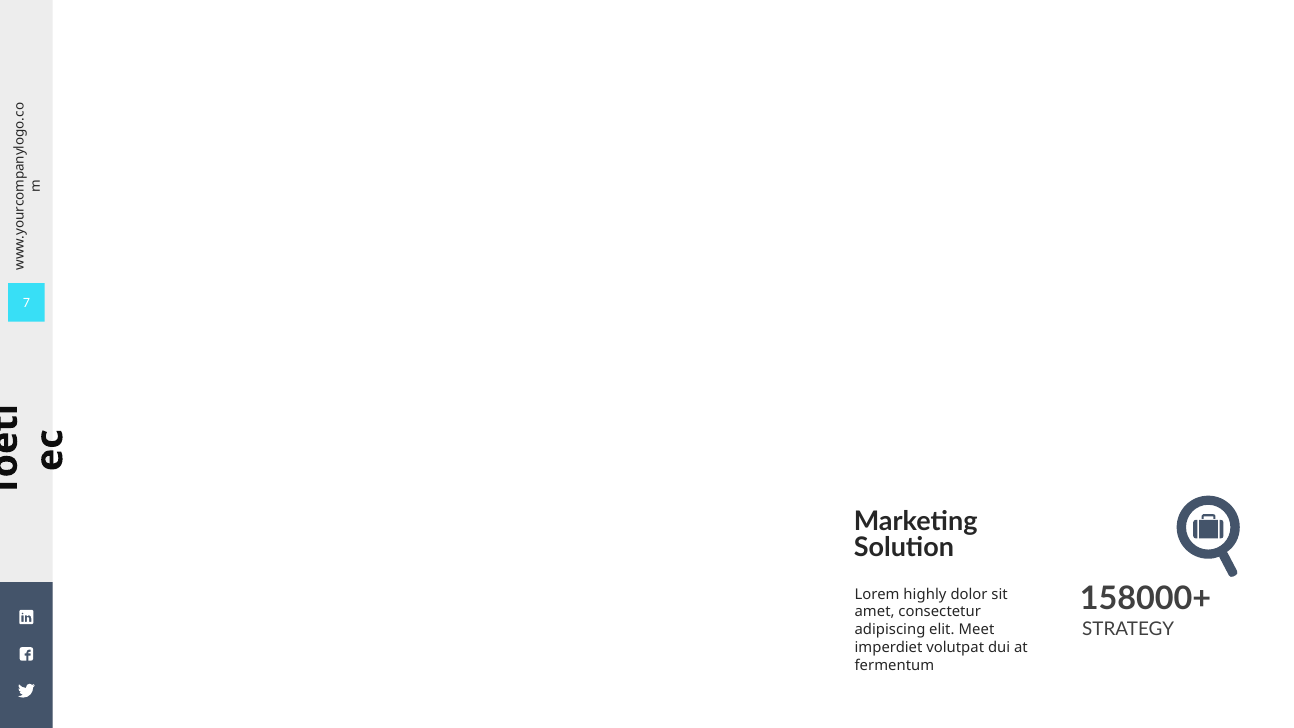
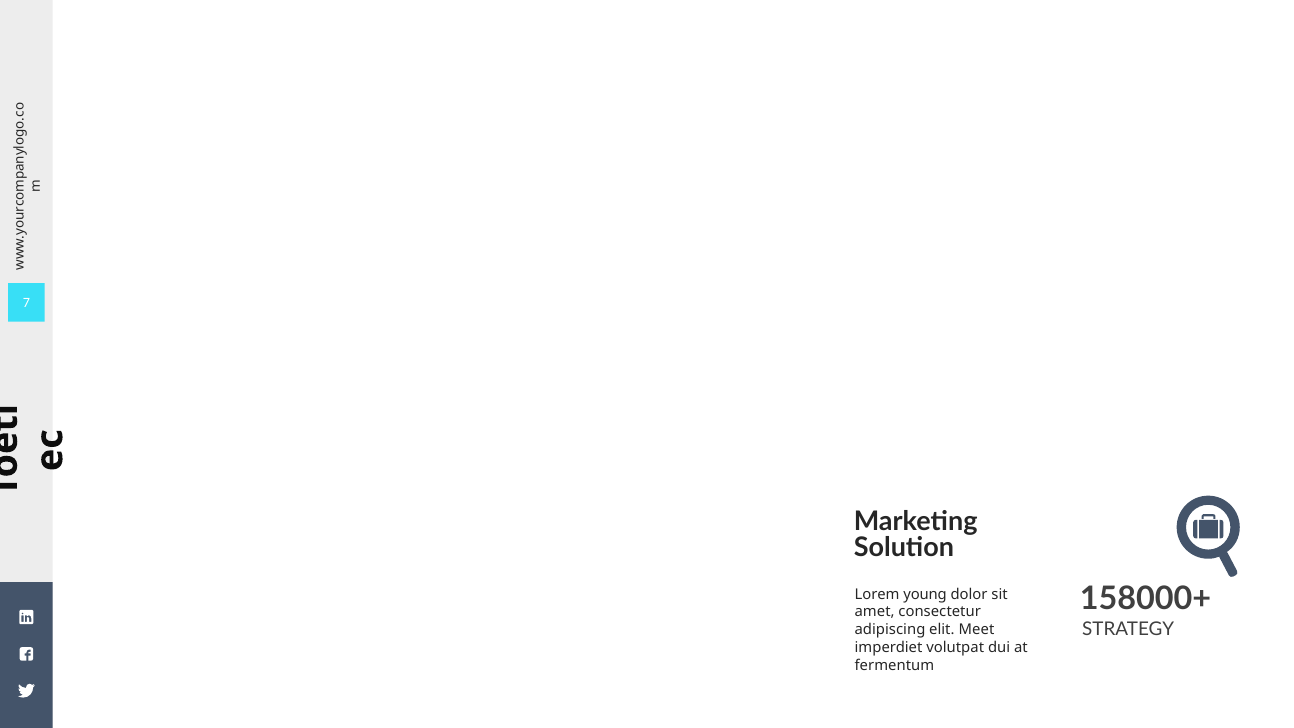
highly: highly -> young (925, 594)
